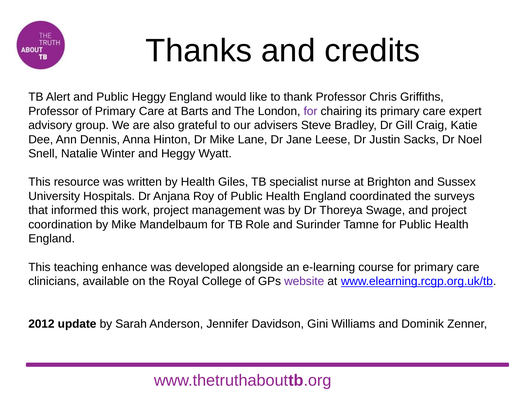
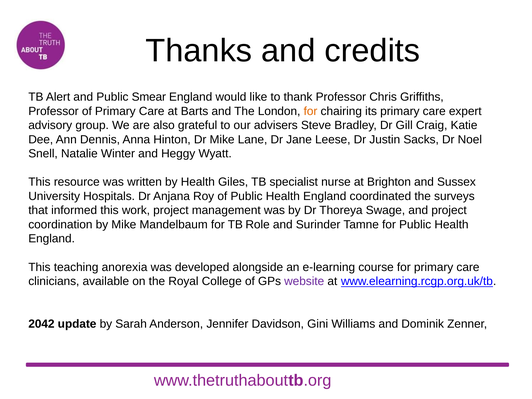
Public Heggy: Heggy -> Smear (149, 97)
for colour: purple -> orange (311, 111)
enhance: enhance -> anorexia (125, 267)
2012: 2012 -> 2042 (41, 324)
